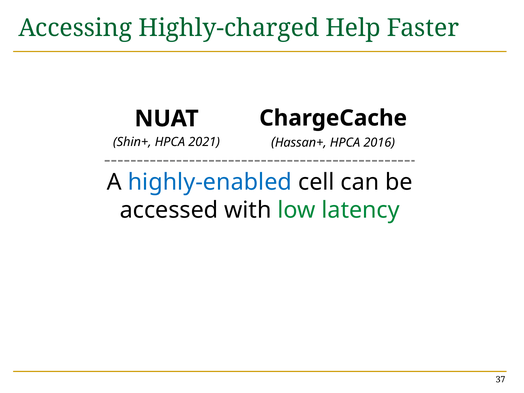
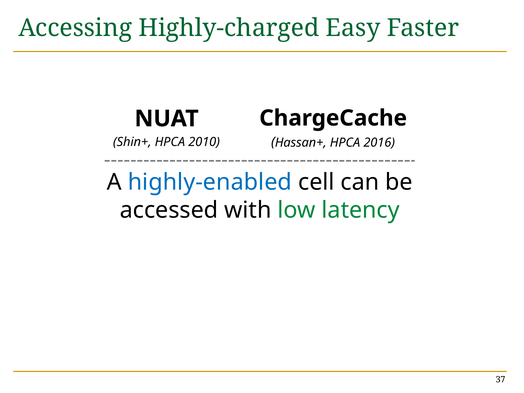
Help: Help -> Easy (353, 28)
2021: 2021 -> 2010 (204, 142)
